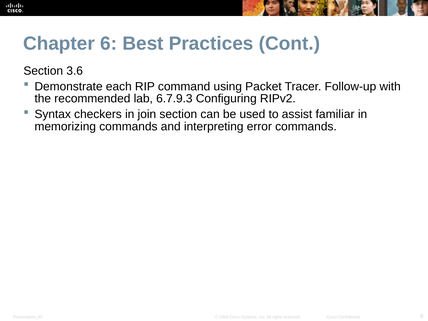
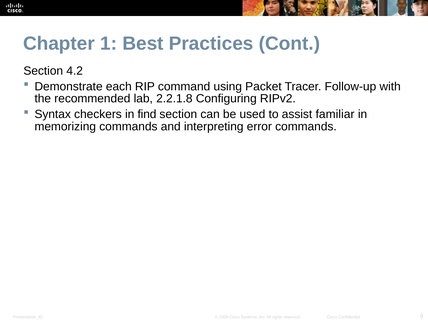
6: 6 -> 1 (109, 43)
3.6: 3.6 -> 4.2 (75, 71)
6.7.9.3: 6.7.9.3 -> 2.2.1.8 (174, 99)
join: join -> find (147, 114)
